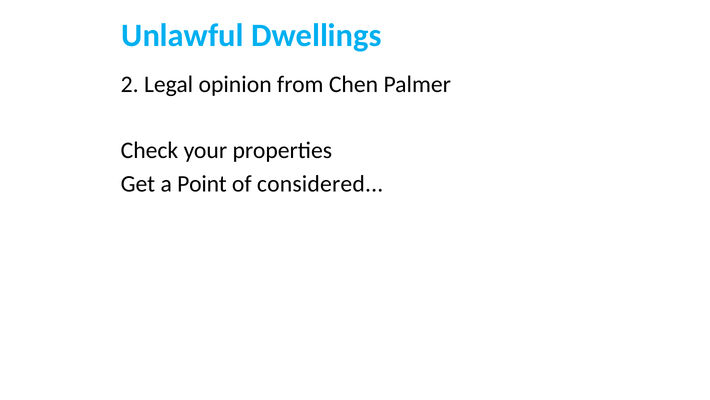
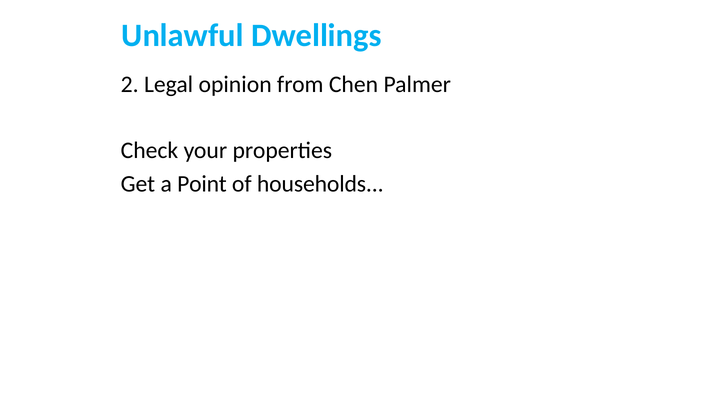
considered: considered -> households (320, 183)
